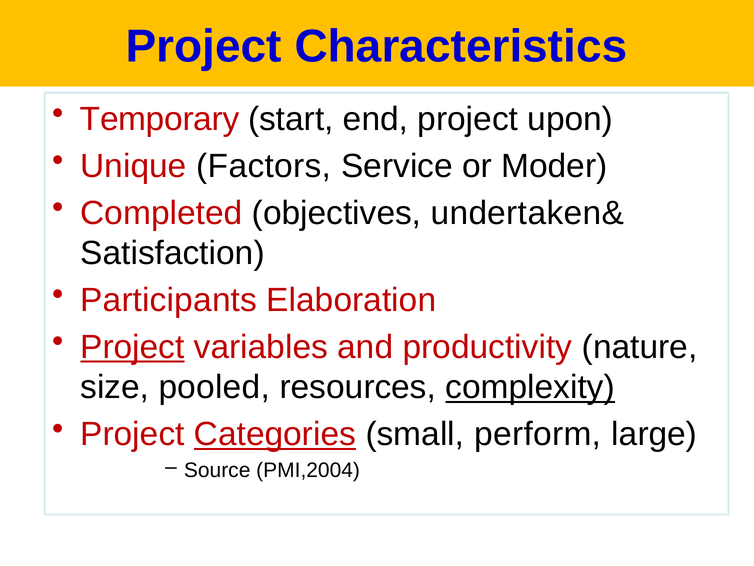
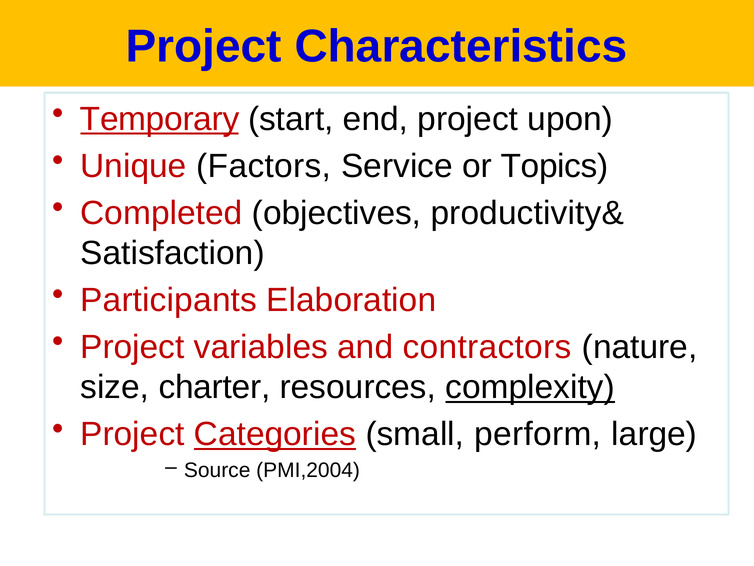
Temporary underline: none -> present (160, 119)
Moder: Moder -> Topics (555, 166)
undertaken&: undertaken& -> productivity& (527, 213)
Project underline: present -> none (132, 347)
productivity: productivity -> contractors (487, 347)
pooled: pooled -> charter (215, 387)
